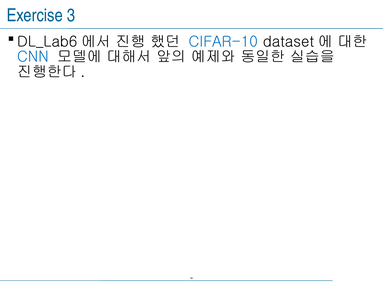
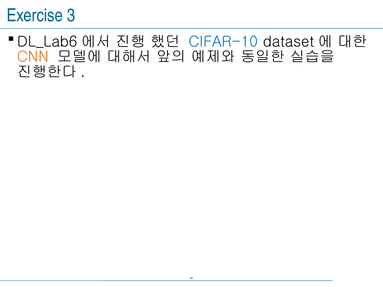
CNN colour: blue -> orange (33, 57)
